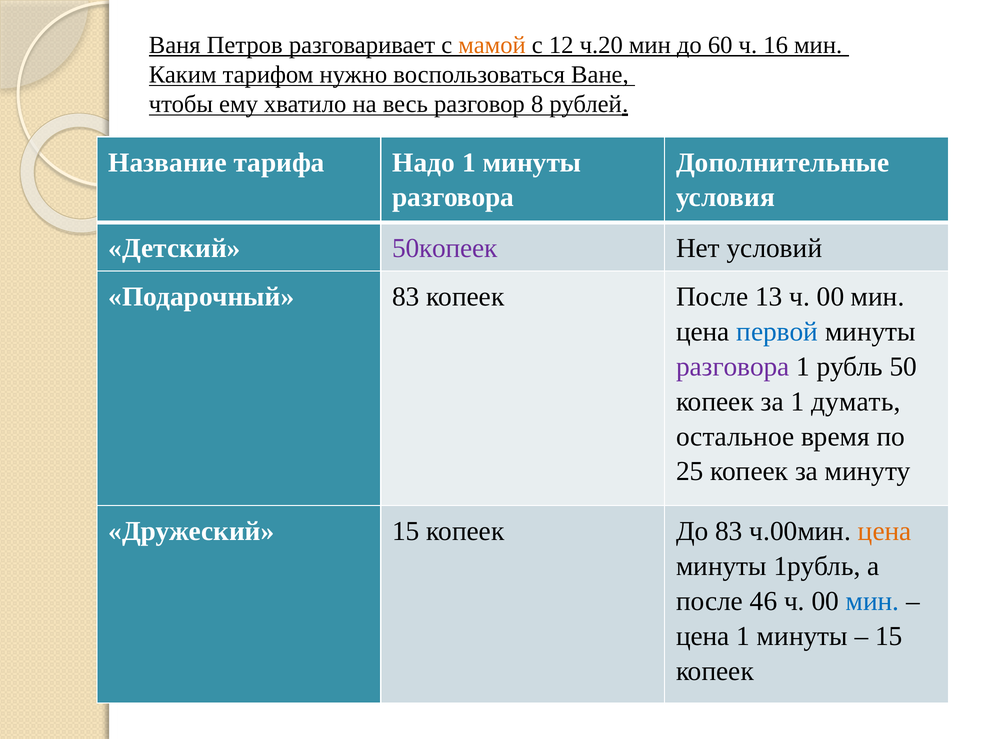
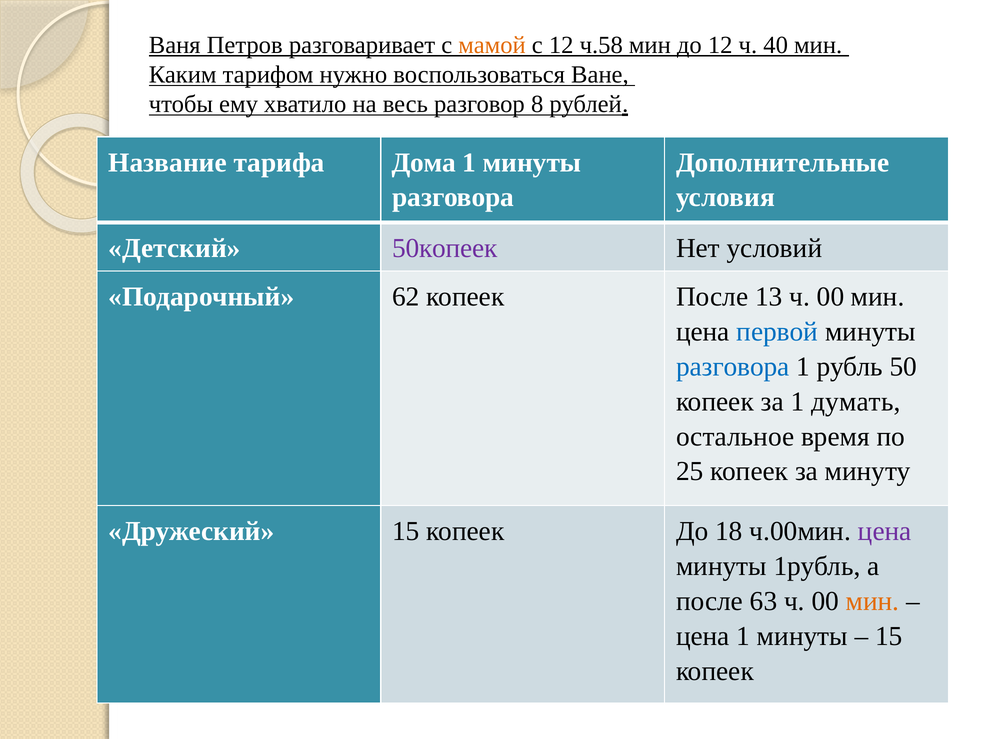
ч.20: ч.20 -> ч.58 (601, 45)
до 60: 60 -> 12 (720, 45)
16: 16 -> 40 (776, 45)
Надо: Надо -> Дома (424, 162)
Подарочный 83: 83 -> 62 (406, 297)
разговора colour: purple -> blue (733, 367)
До 83: 83 -> 18 (729, 531)
цена colour: orange -> purple (885, 531)
46: 46 -> 63 (764, 601)
мин colour: blue -> orange (873, 601)
